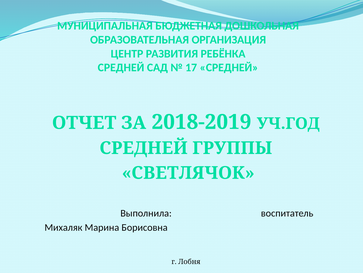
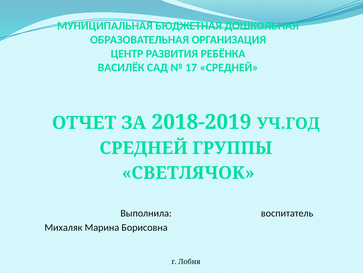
СРЕДНЕЙ: СРЕДНЕЙ -> ВАСИЛЁК (121, 67)
